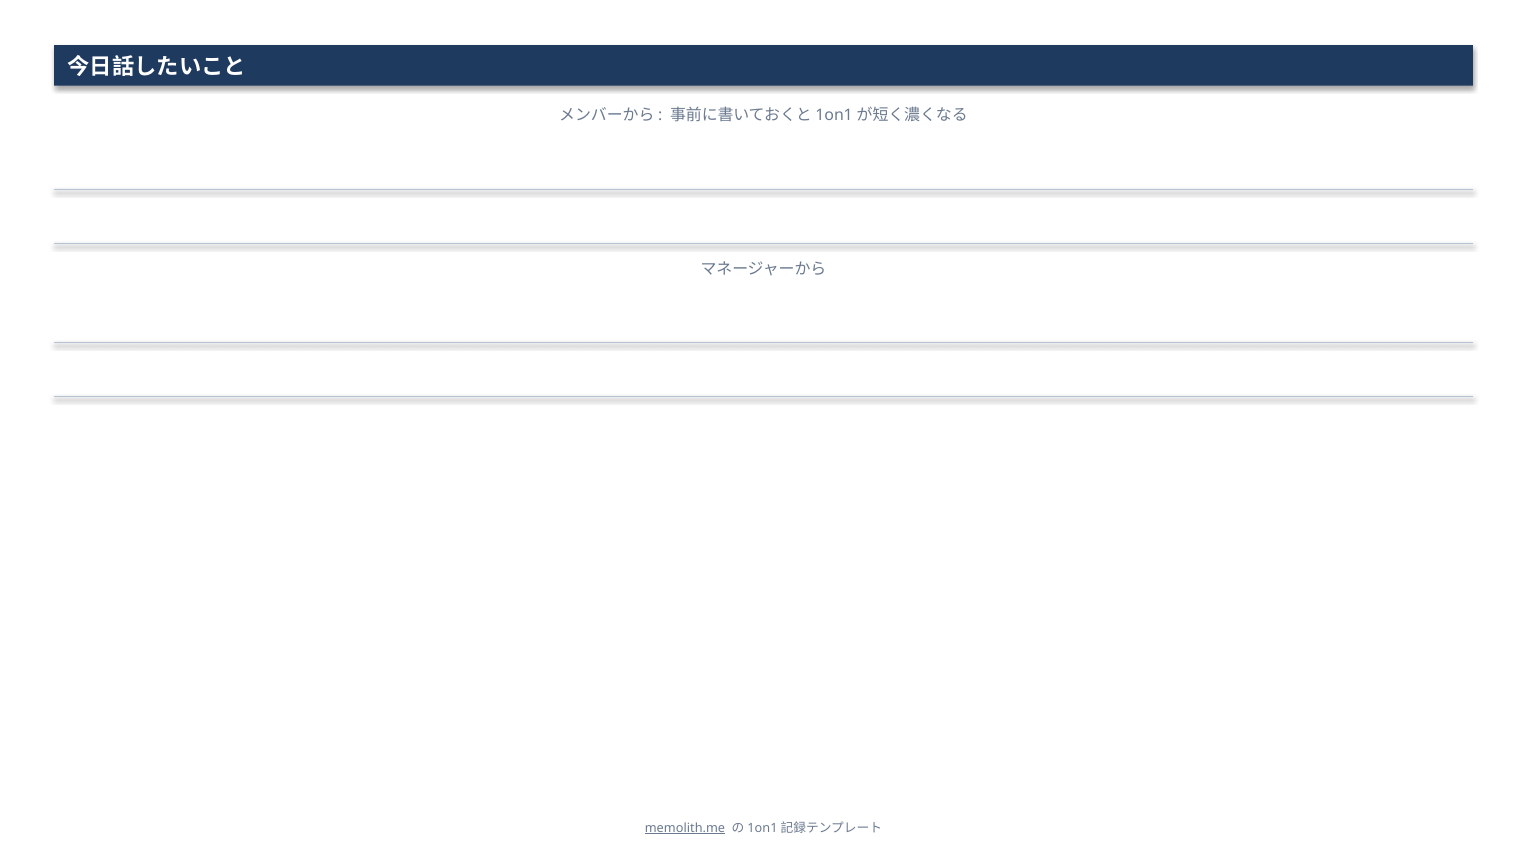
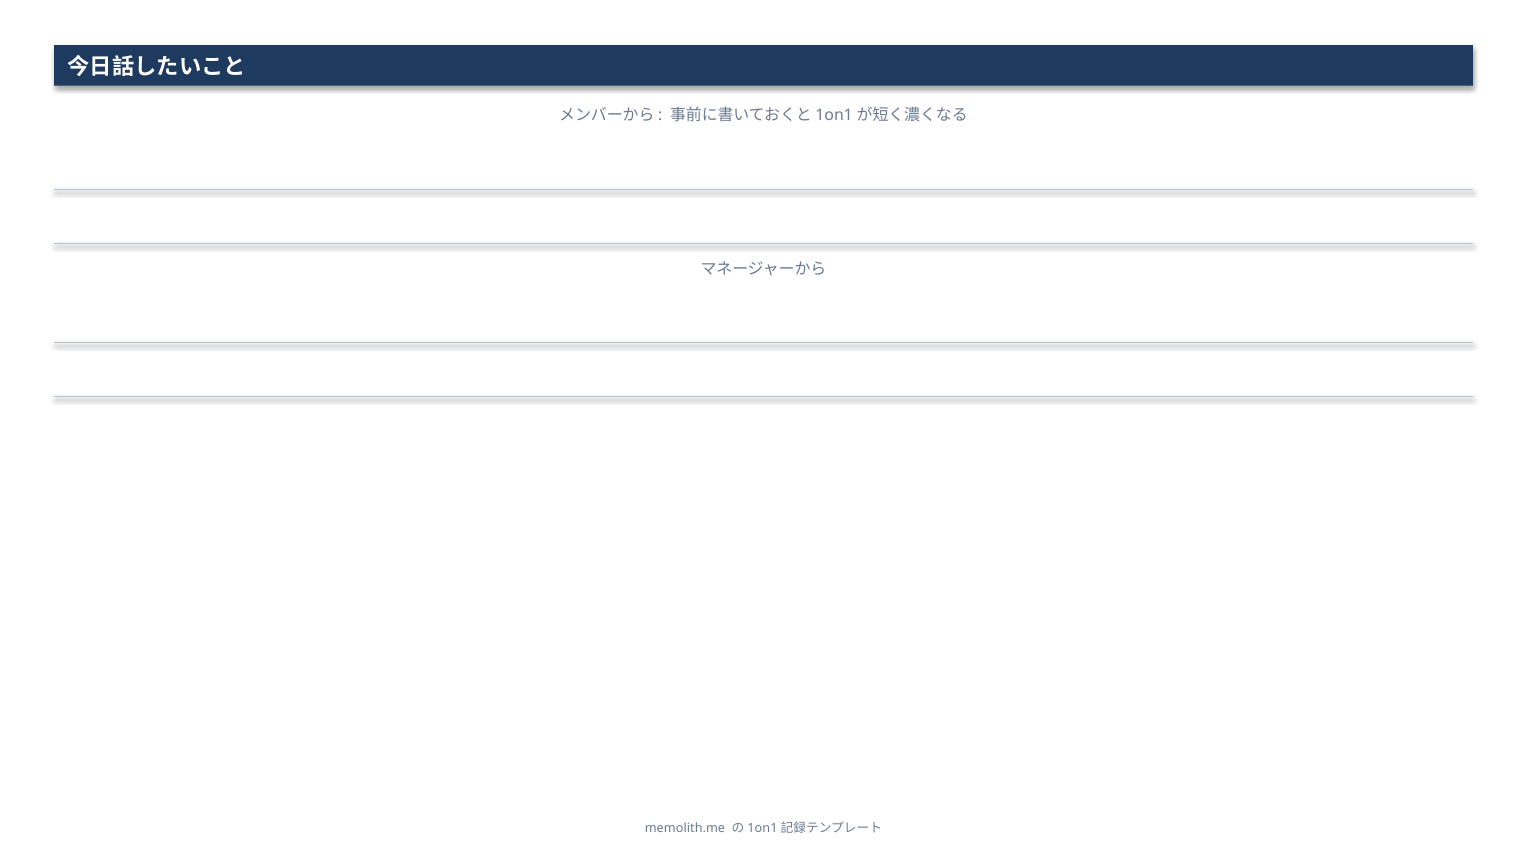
memolith.me underline: present -> none (685, 828)
